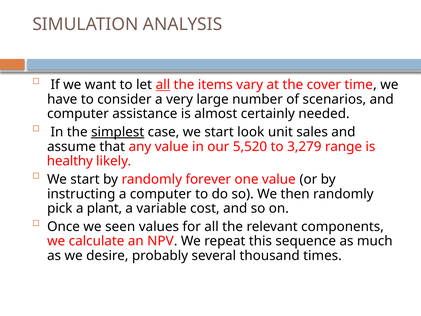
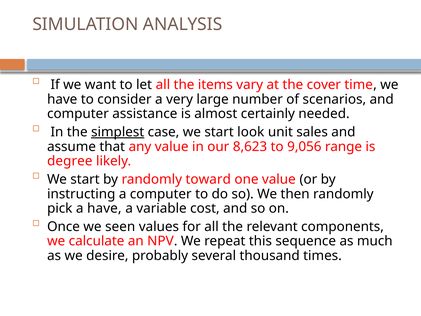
all underline: present -> none (163, 85)
5,520: 5,520 -> 8,623 (250, 147)
3,279: 3,279 -> 9,056 (304, 147)
healthy: healthy -> degree (70, 161)
forever: forever -> toward (208, 179)
a plant: plant -> have (104, 208)
